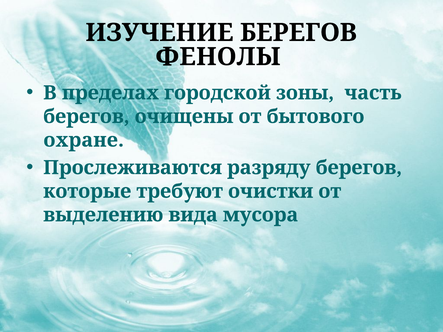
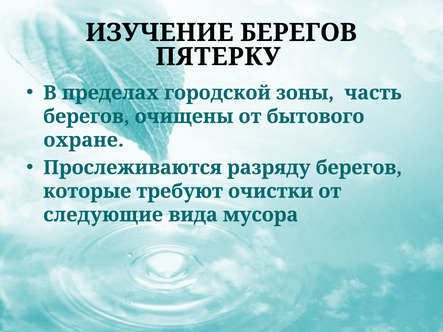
ФЕНОЛЫ: ФЕНОЛЫ -> ПЯТЕРКУ (218, 57)
выделению: выделению -> следующие (103, 215)
